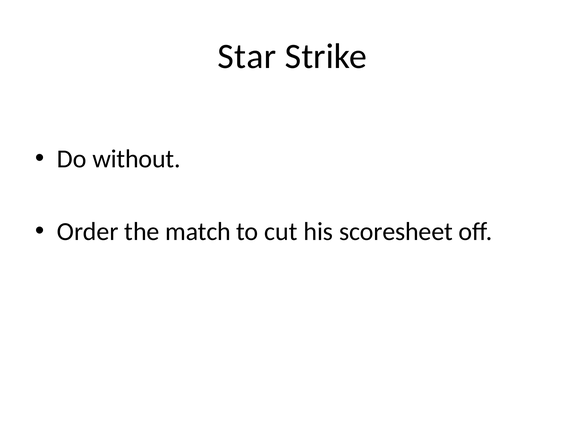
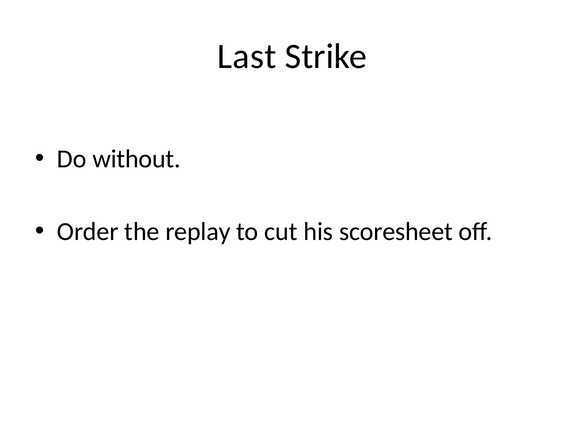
Star: Star -> Last (247, 57)
match: match -> replay (198, 232)
